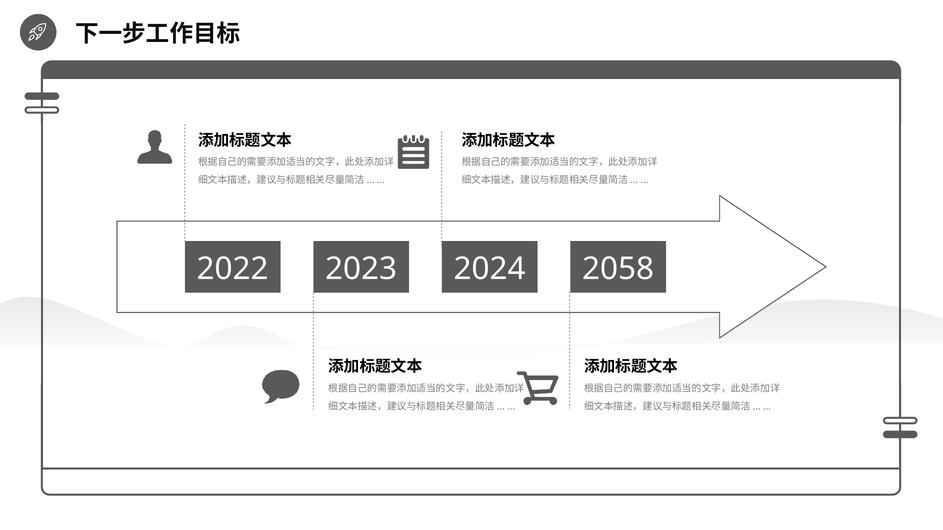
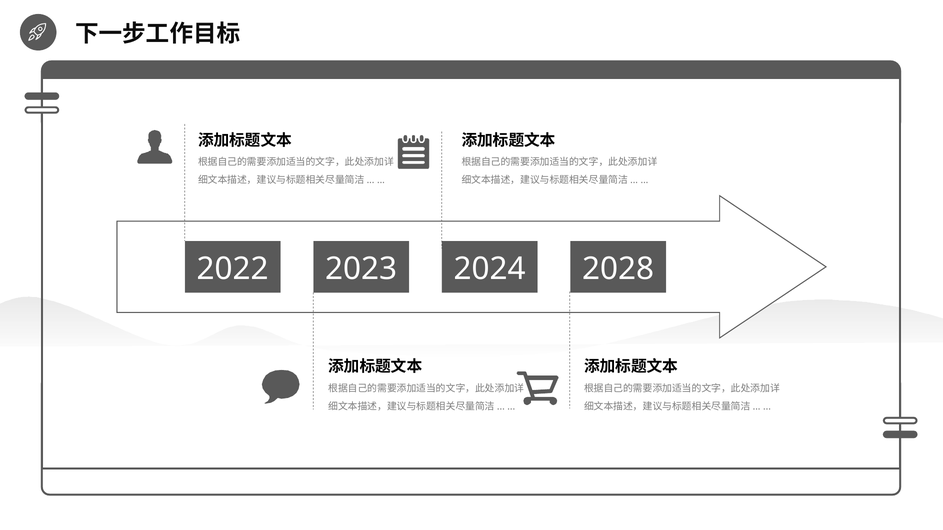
2058: 2058 -> 2028 (618, 269)
